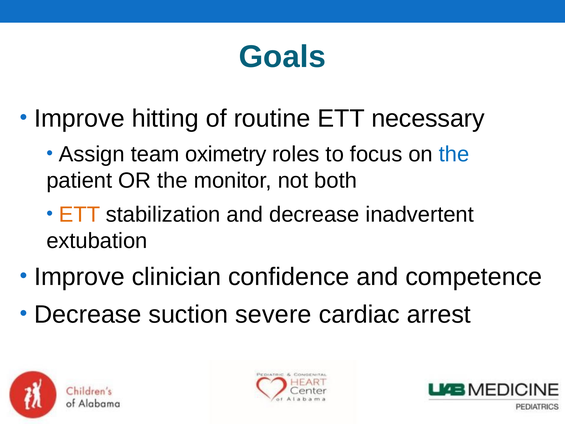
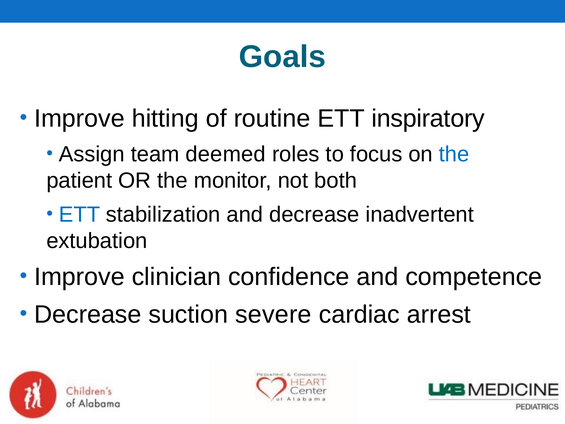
necessary: necessary -> inspiratory (428, 118)
oximetry: oximetry -> deemed (226, 154)
ETT colour: orange -> blue (80, 214)
